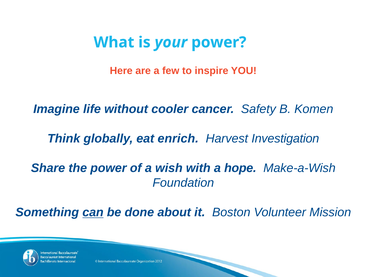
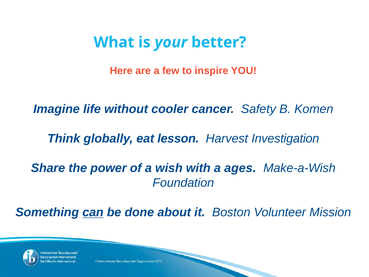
your power: power -> better (219, 42)
enrich: enrich -> lesson (178, 138)
hope: hope -> ages (240, 168)
